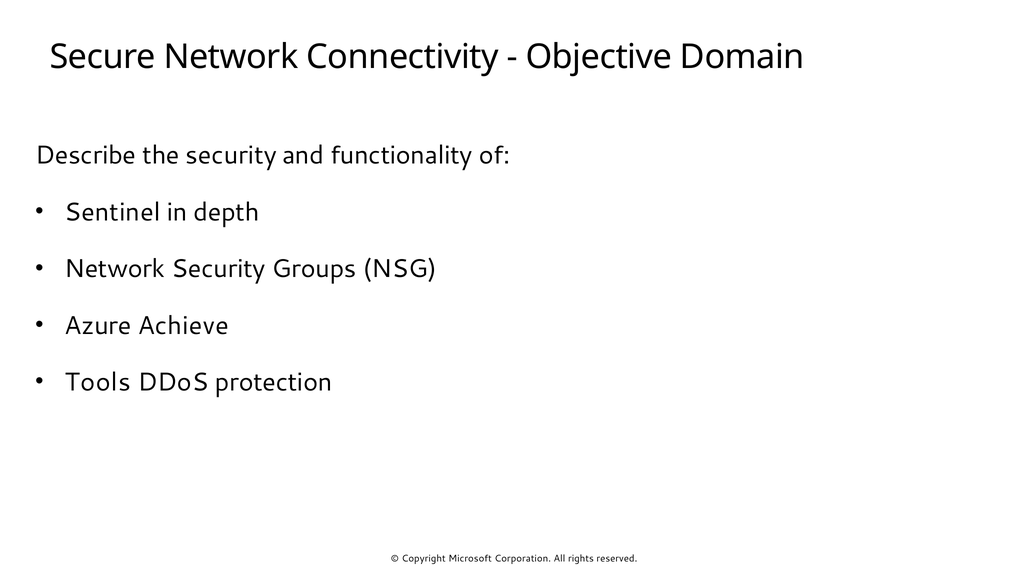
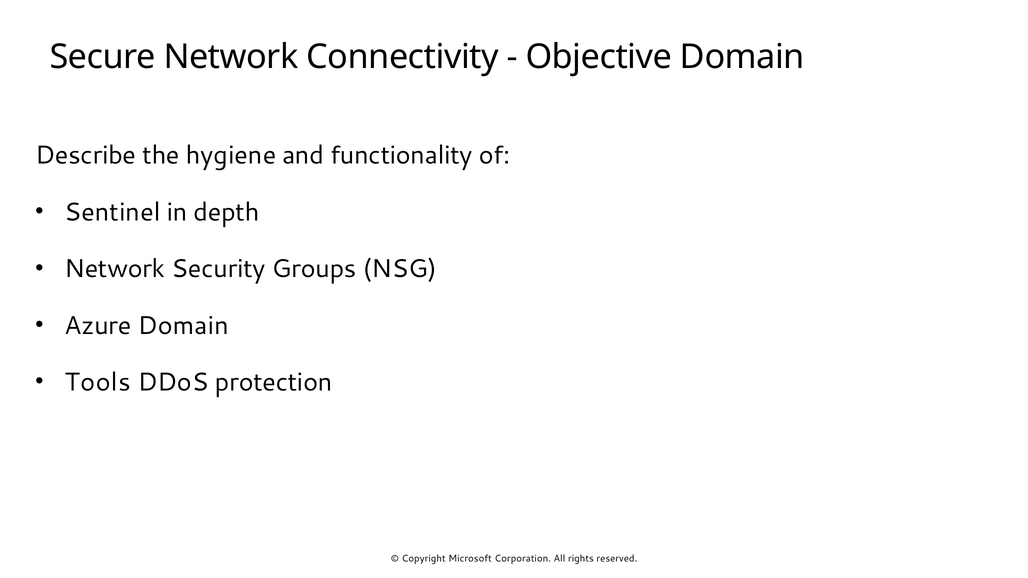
the security: security -> hygiene (231, 155)
Azure Achieve: Achieve -> Domain (183, 326)
